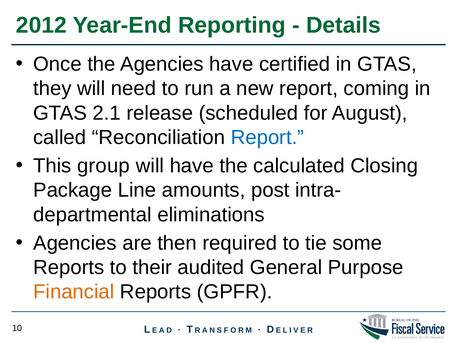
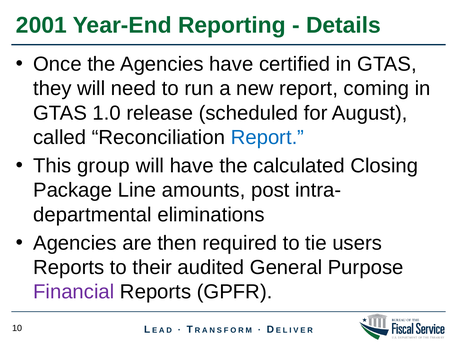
2012: 2012 -> 2001 (41, 25)
2.1: 2.1 -> 1.0 (107, 113)
some: some -> users (357, 243)
Financial colour: orange -> purple (74, 292)
